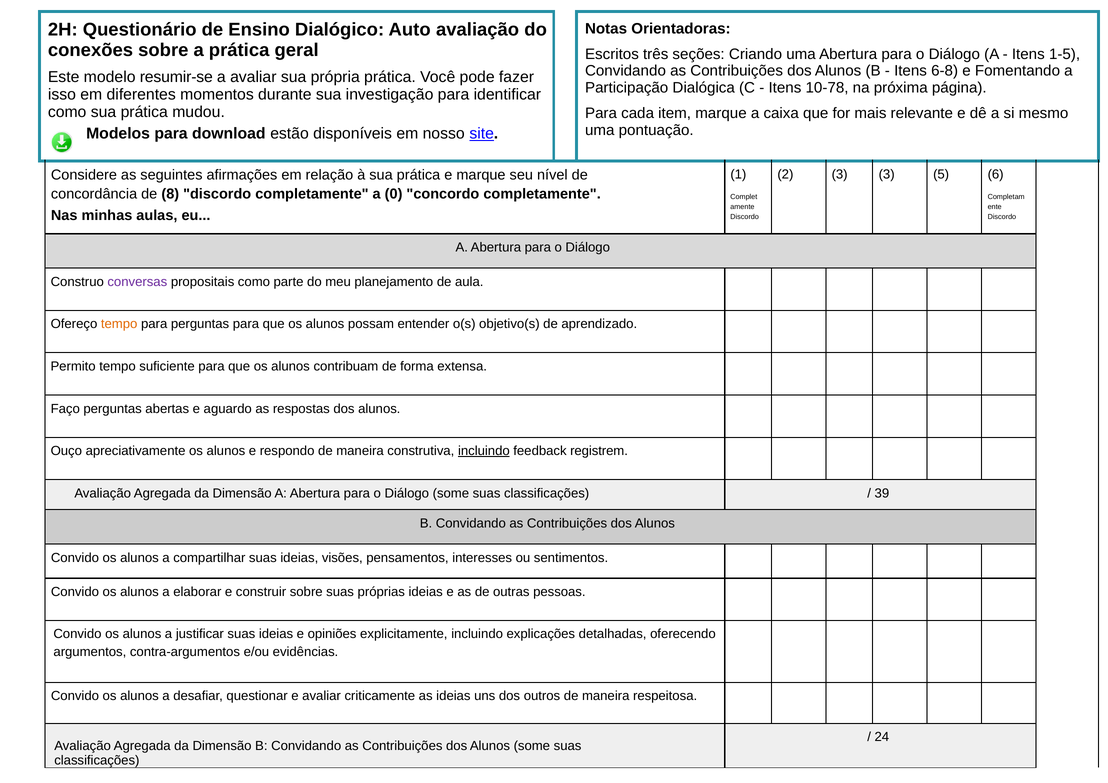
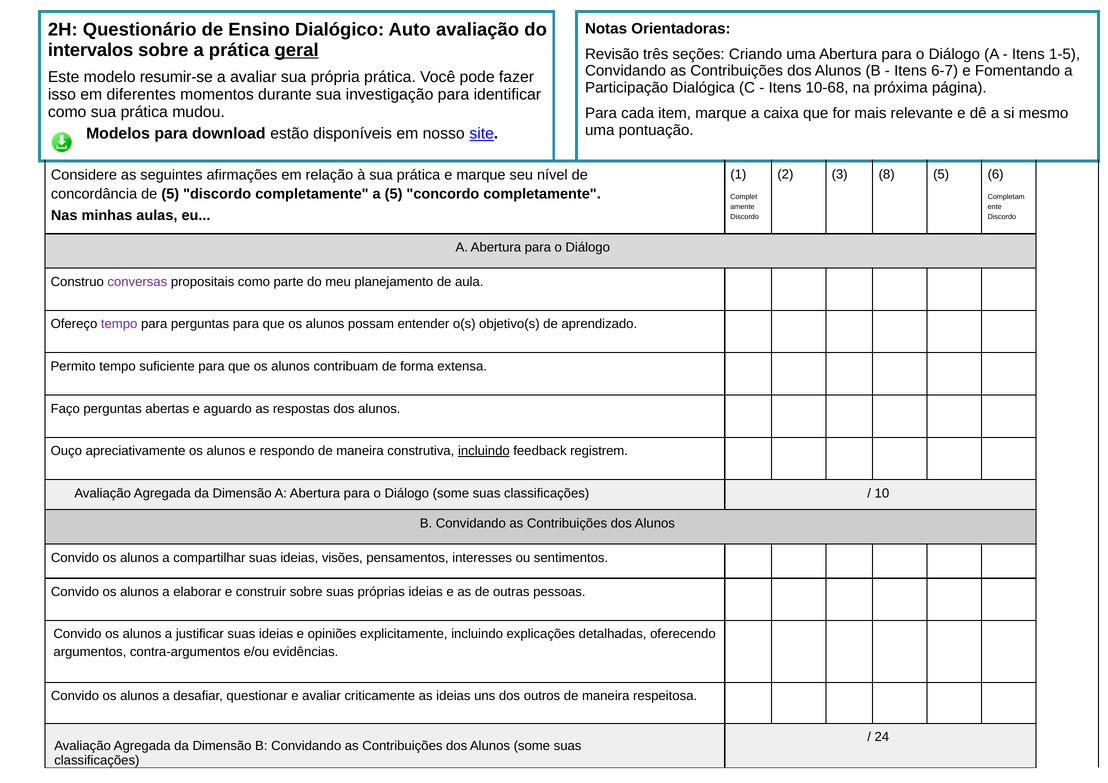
conexões: conexões -> intervalos (91, 50)
geral underline: none -> present (297, 50)
Escritos: Escritos -> Revisão (612, 54)
6-8: 6-8 -> 6-7 (945, 71)
10-78: 10-78 -> 10-68 (827, 88)
3 3: 3 -> 8 (887, 174)
de 8: 8 -> 5 (170, 194)
a 0: 0 -> 5 (394, 194)
tempo colour: orange -> purple (119, 324)
39: 39 -> 10 (882, 494)
